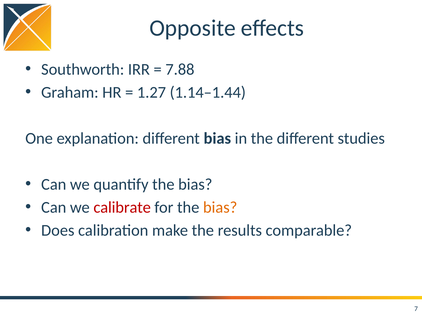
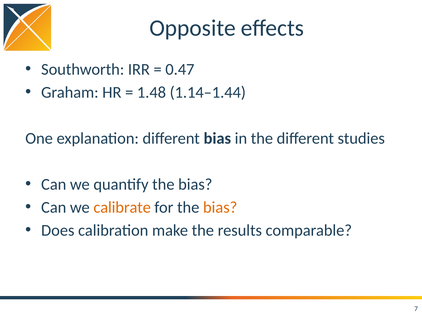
7.88: 7.88 -> 0.47 (180, 69)
1.27: 1.27 -> 1.48 (152, 92)
calibrate colour: red -> orange (122, 207)
